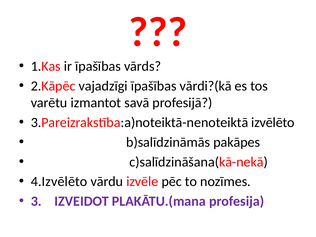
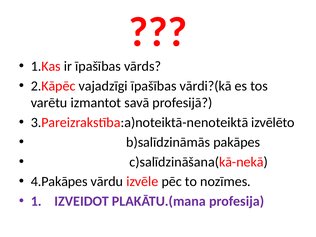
4.Izvēlēto: 4.Izvēlēto -> 4.Pakāpes (59, 182)
3: 3 -> 1 (36, 201)
